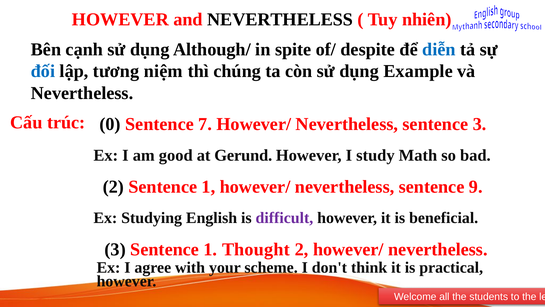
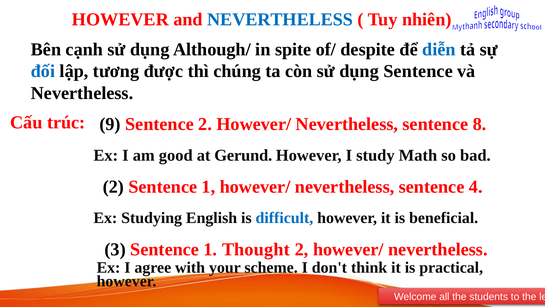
NEVERTHELESS colour: black -> blue (280, 19)
niệm: niệm -> được (163, 71)
dụng Example: Example -> Sentence (418, 71)
0: 0 -> 9 (110, 124)
Sentence 7: 7 -> 2 (205, 124)
sentence 3: 3 -> 8 (480, 124)
9: 9 -> 4 (476, 186)
difficult colour: purple -> blue (284, 218)
